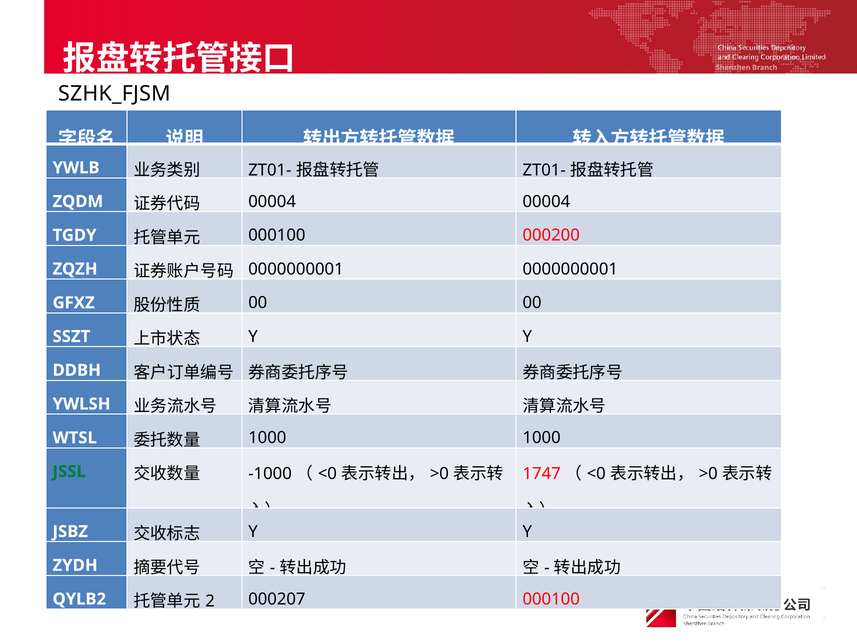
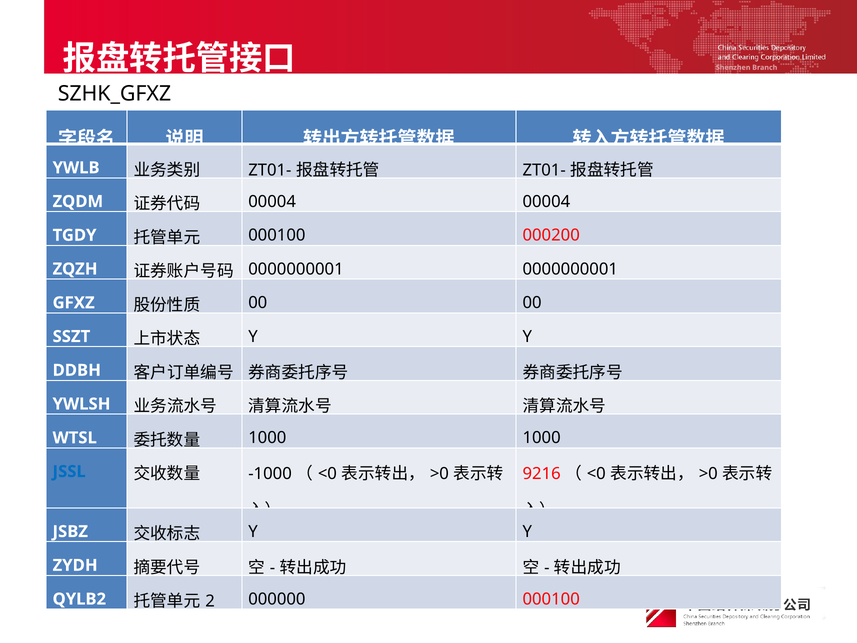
SZHK_FJSM: SZHK_FJSM -> SZHK_GFXZ (114, 94)
JSSL colour: green -> blue (69, 471)
1747: 1747 -> 9216 (542, 474)
000207: 000207 -> 000000 (277, 599)
